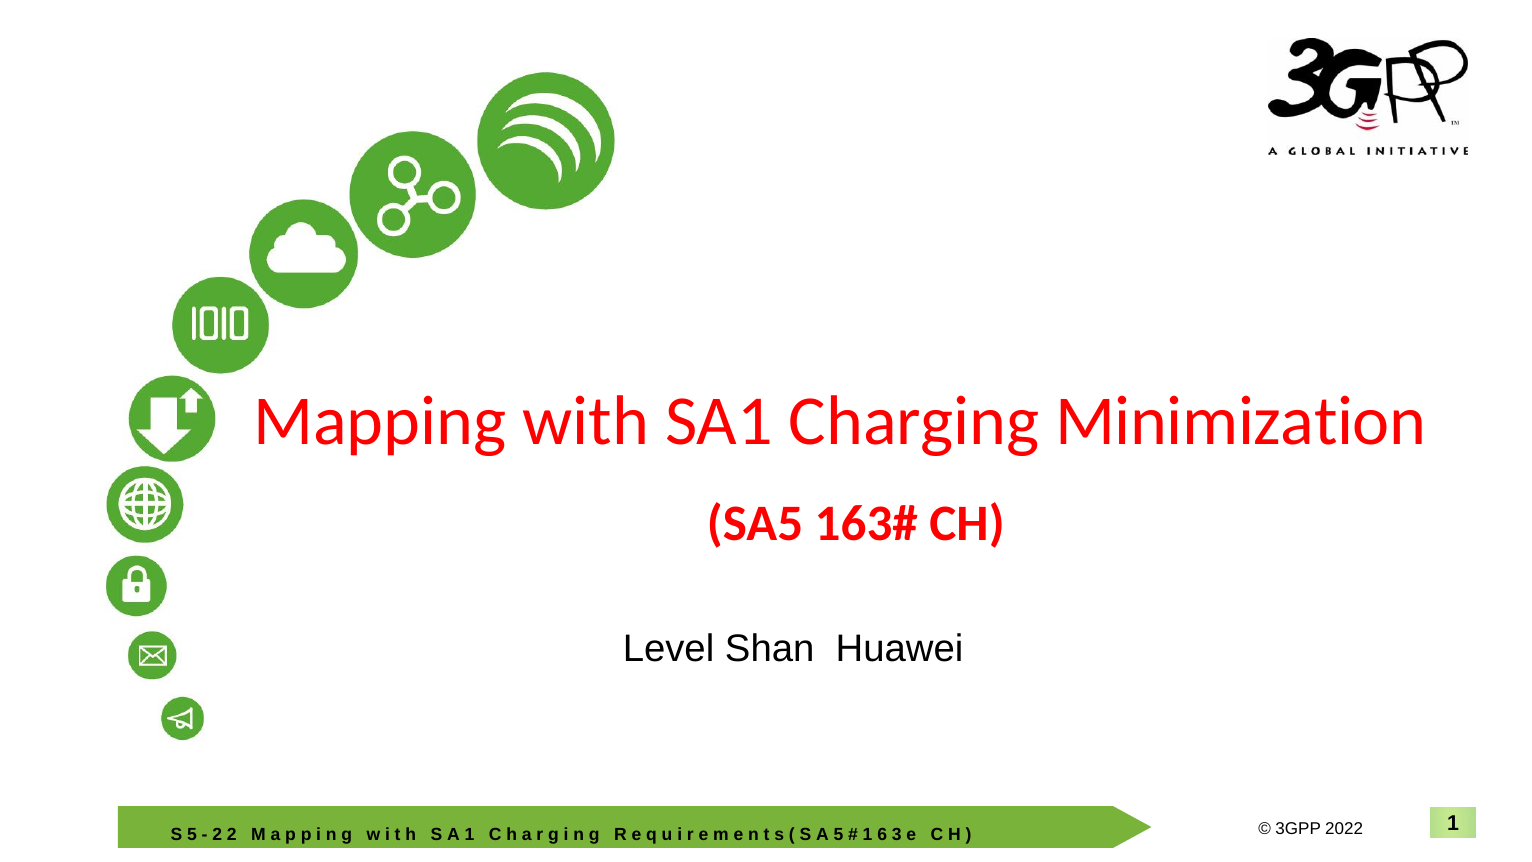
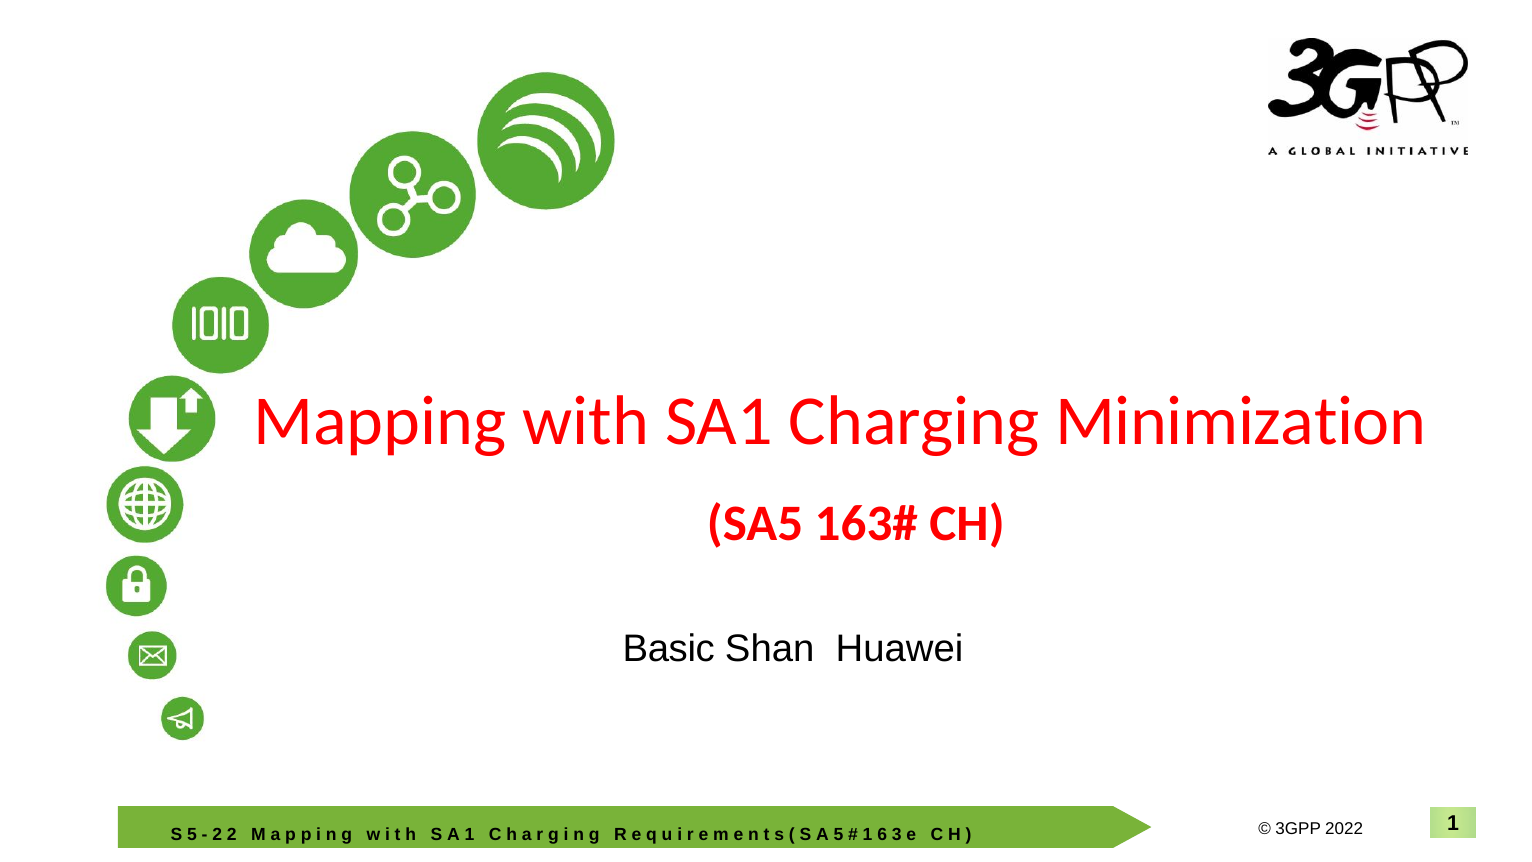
Level: Level -> Basic (669, 648)
